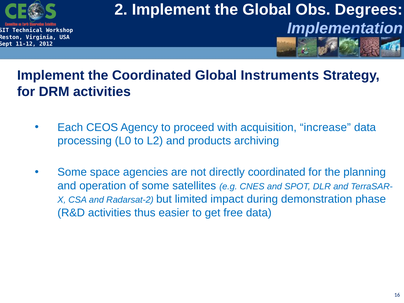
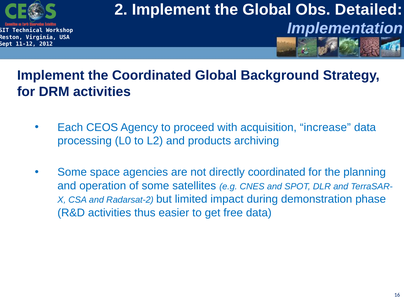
Degrees: Degrees -> Detailed (369, 10)
Instruments: Instruments -> Background (280, 75)
